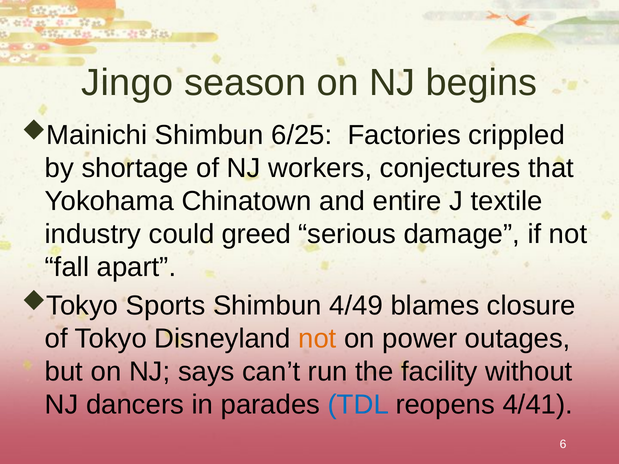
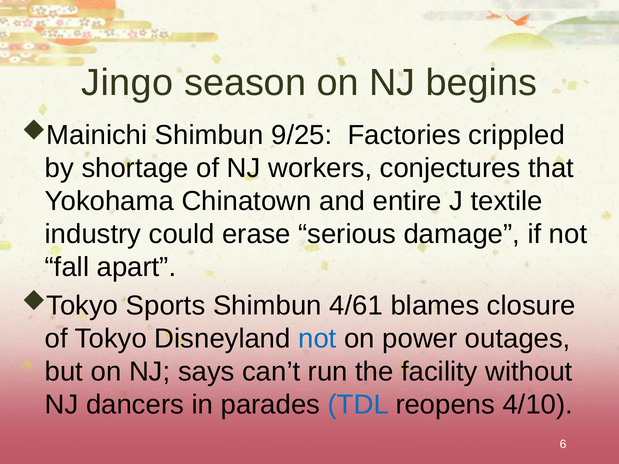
6/25: 6/25 -> 9/25 (302, 135)
greed: greed -> erase (256, 234)
4/49: 4/49 -> 4/61 (356, 306)
not colour: orange -> blue (317, 339)
4/41: 4/41 -> 4/10 (538, 405)
